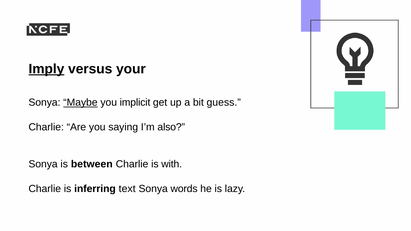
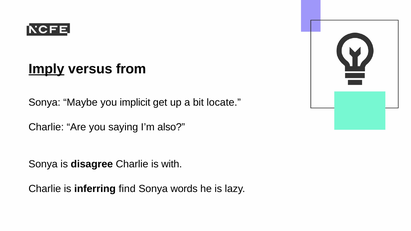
your: your -> from (131, 69)
Maybe underline: present -> none (80, 103)
guess: guess -> locate (224, 103)
between: between -> disagree (92, 164)
text: text -> find (127, 189)
